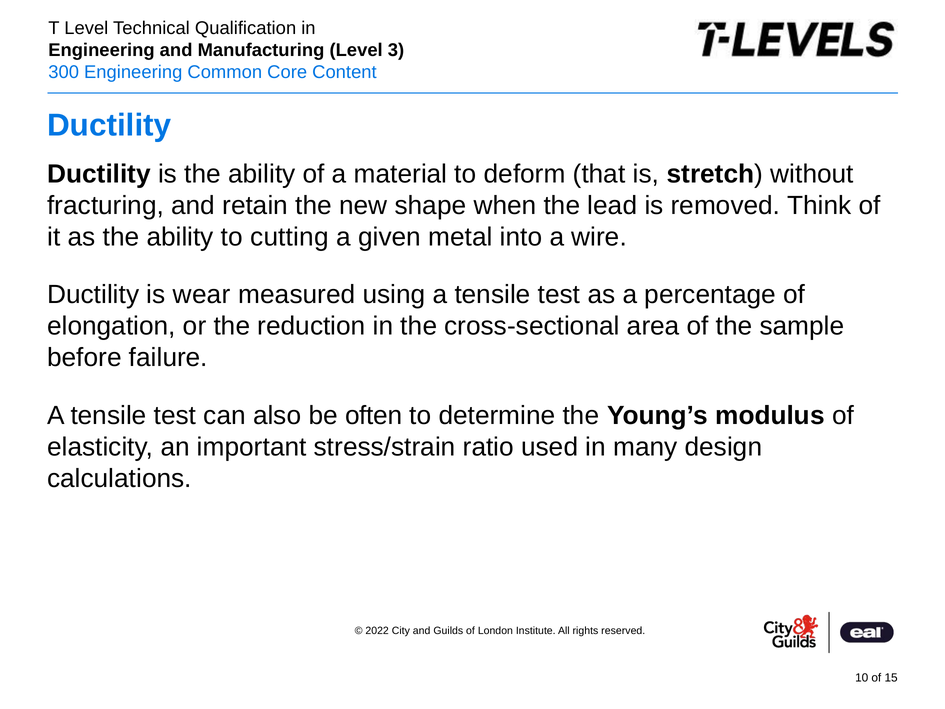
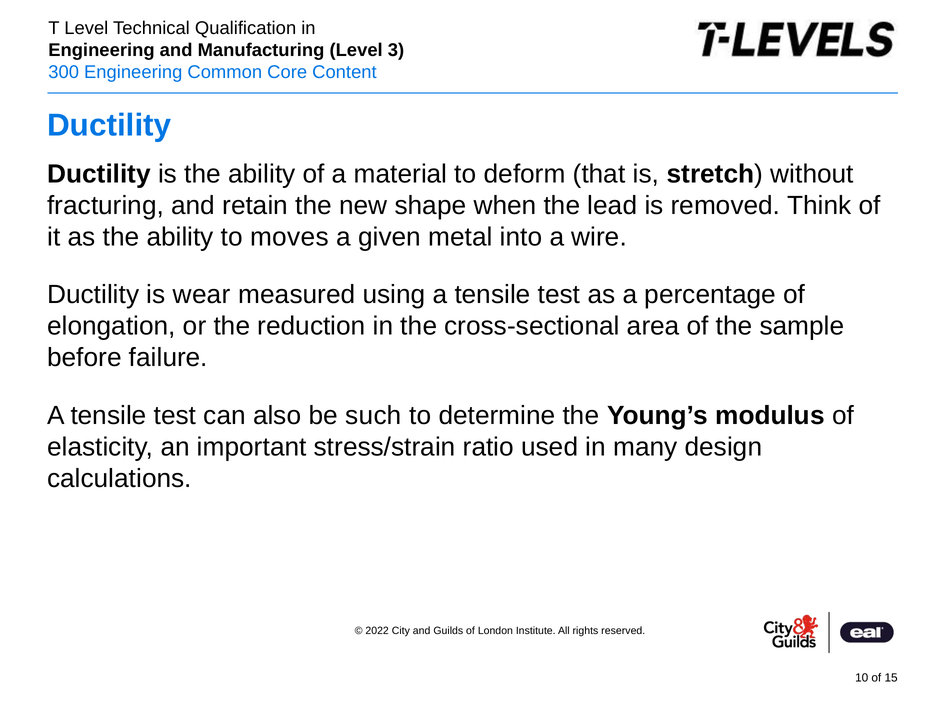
cutting: cutting -> moves (289, 237)
often: often -> such (373, 415)
